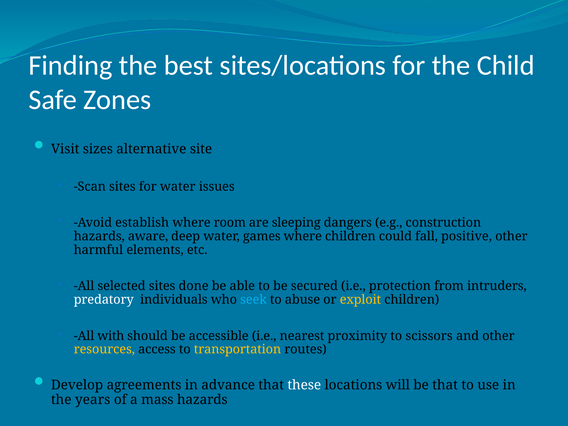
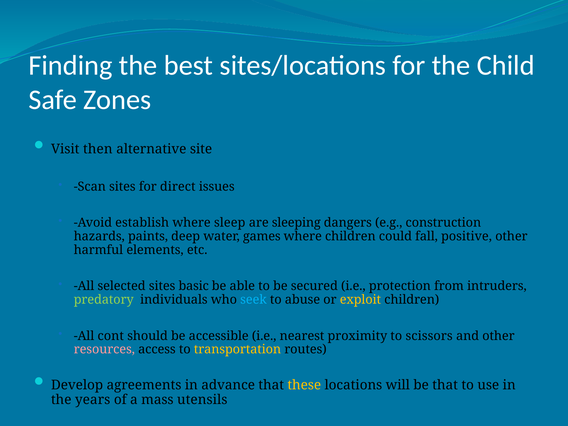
sizes: sizes -> then (98, 149)
for water: water -> direct (178, 187)
room: room -> sleep (230, 223)
aware: aware -> paints (148, 236)
done: done -> basic (194, 286)
predatory colour: white -> light green (104, 300)
with: with -> cont (111, 336)
resources colour: yellow -> pink (104, 349)
these colour: white -> yellow (304, 385)
mass hazards: hazards -> utensils (202, 400)
